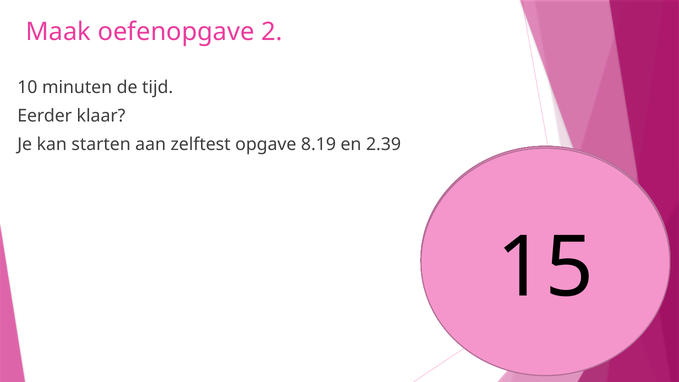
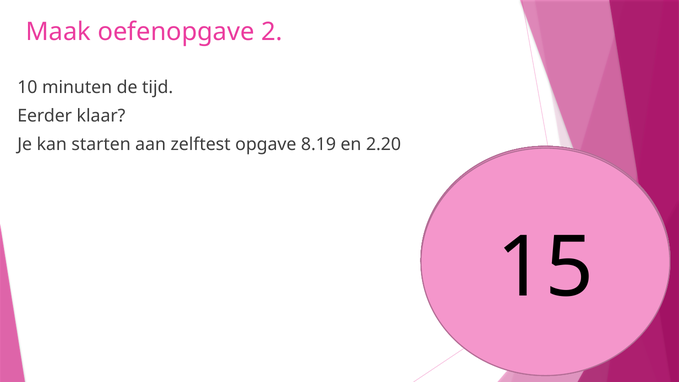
2.39: 2.39 -> 2.20 (384, 144)
